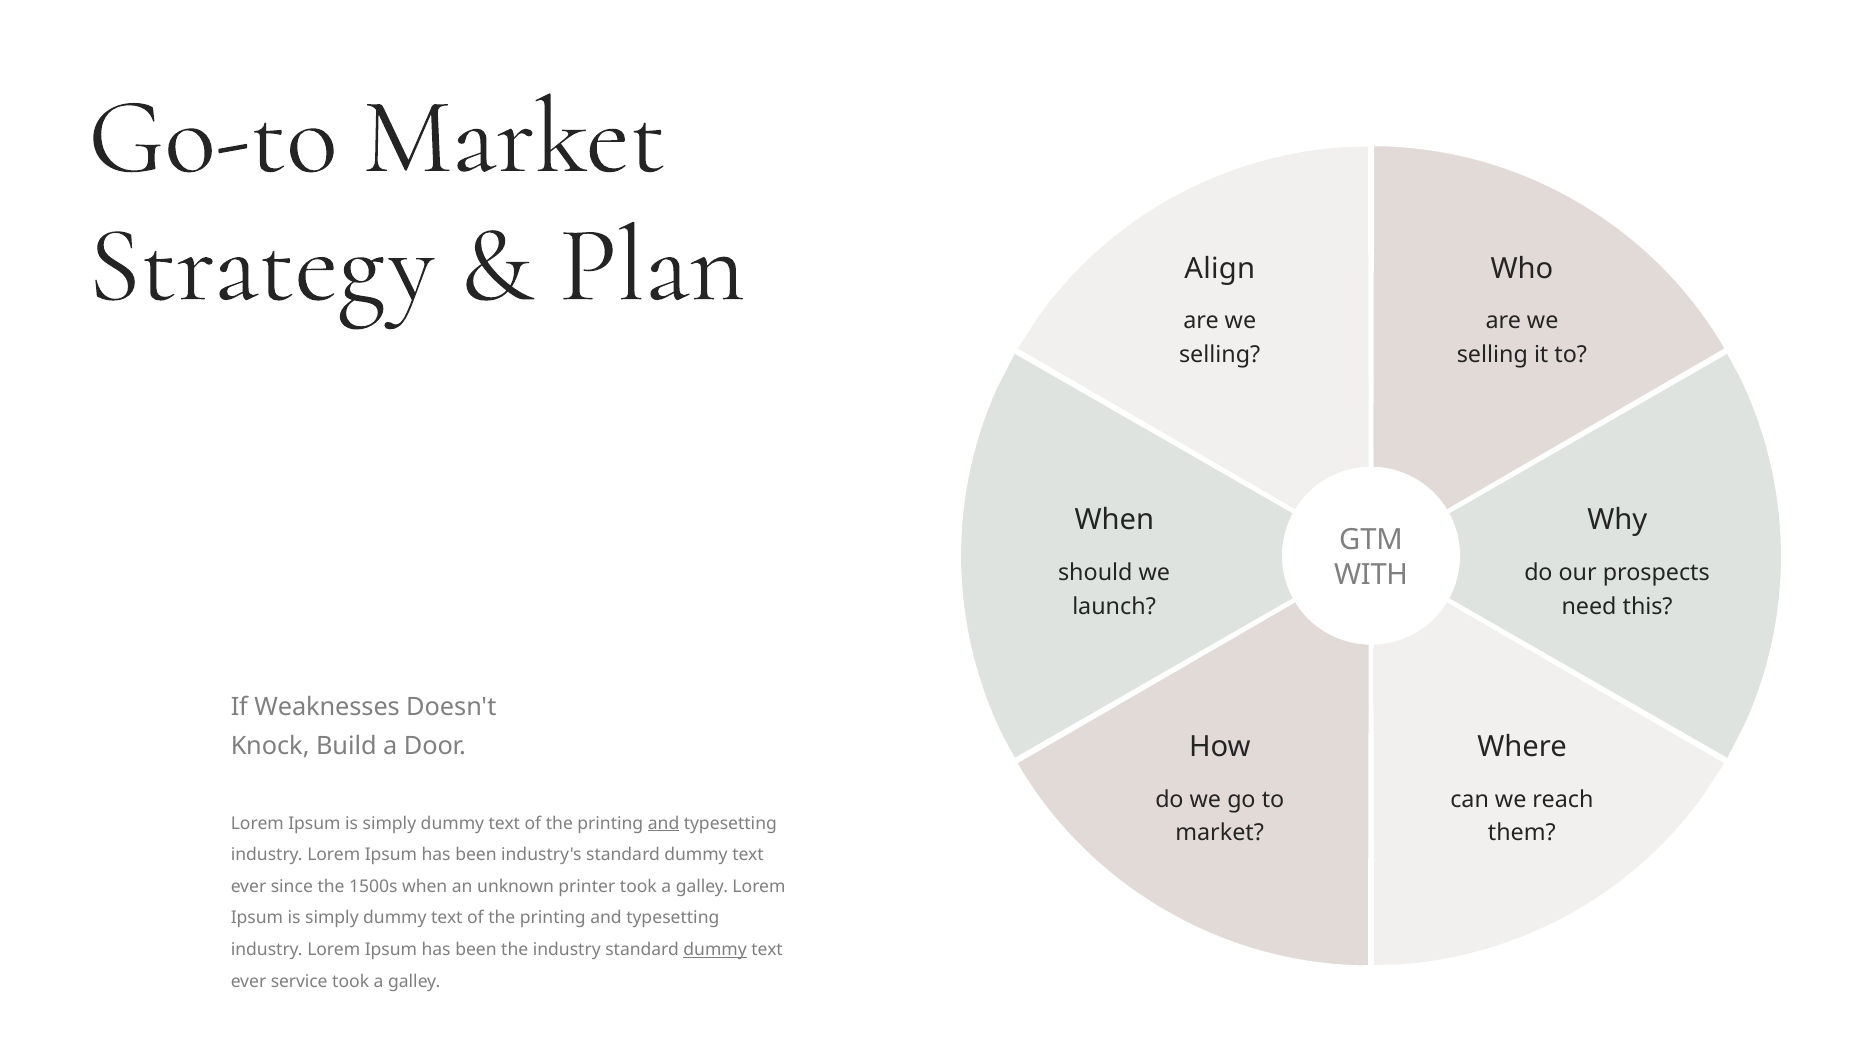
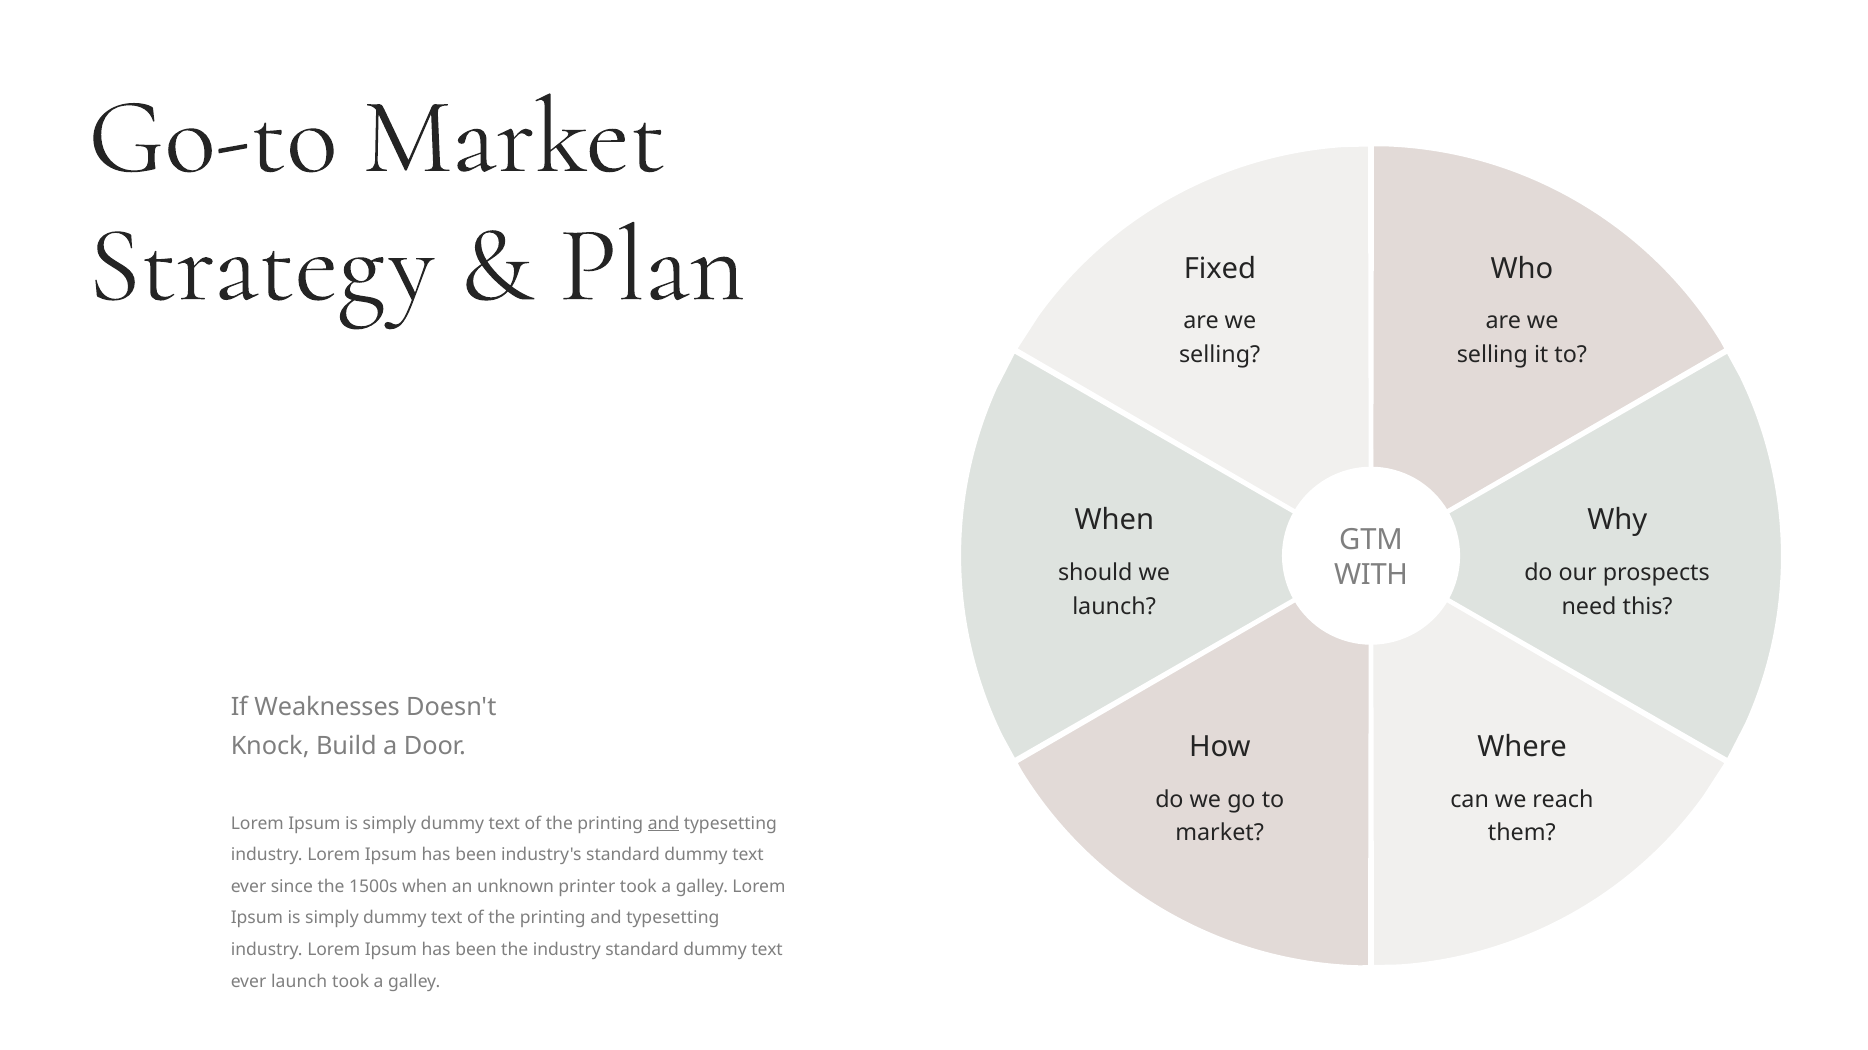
Align: Align -> Fixed (1220, 269)
dummy underline: present -> none (715, 950)
ever service: service -> launch (299, 982)
